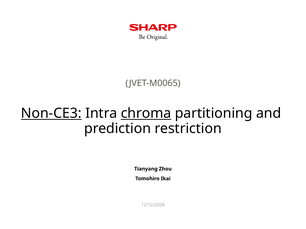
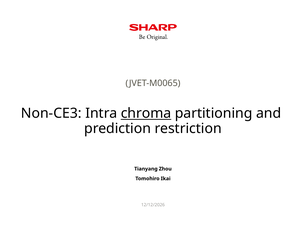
Non-CE3 underline: present -> none (51, 114)
